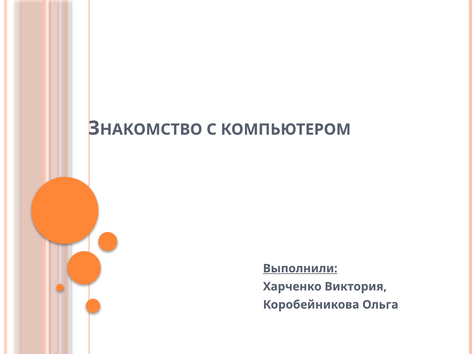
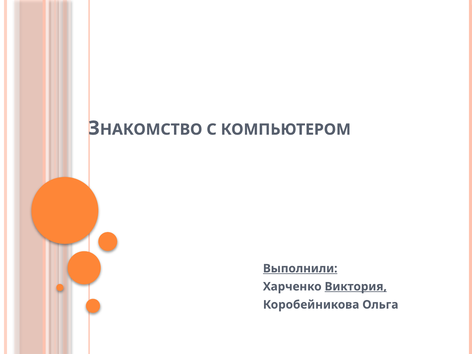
Виктория underline: none -> present (356, 287)
